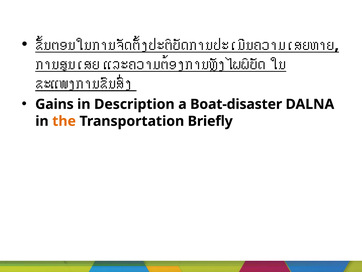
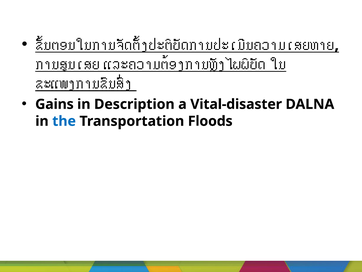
Boat-disaster: Boat-disaster -> Vital-disaster (236, 104)
the colour: orange -> blue (64, 121)
Briefly: Briefly -> Floods (210, 121)
